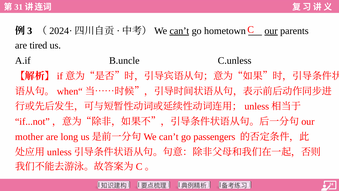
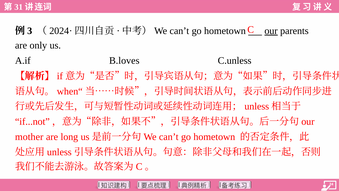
can’t underline: present -> none (179, 31)
tired: tired -> only (38, 45)
B.uncle: B.uncle -> B.loves (124, 61)
passengers: passengers -> hometown (214, 137)
